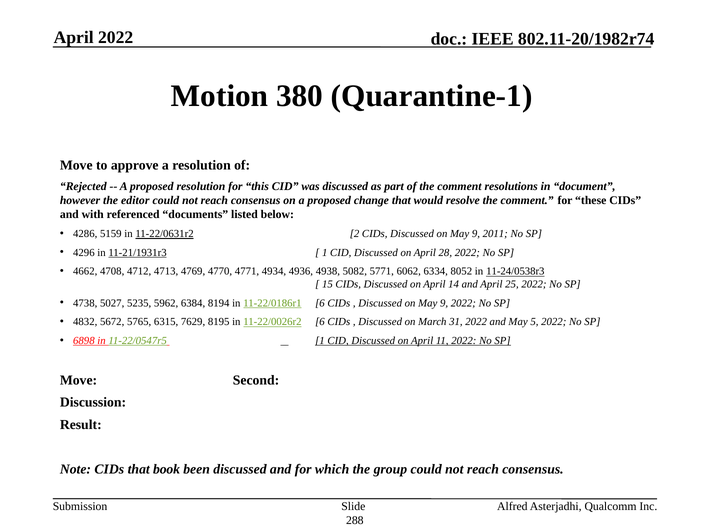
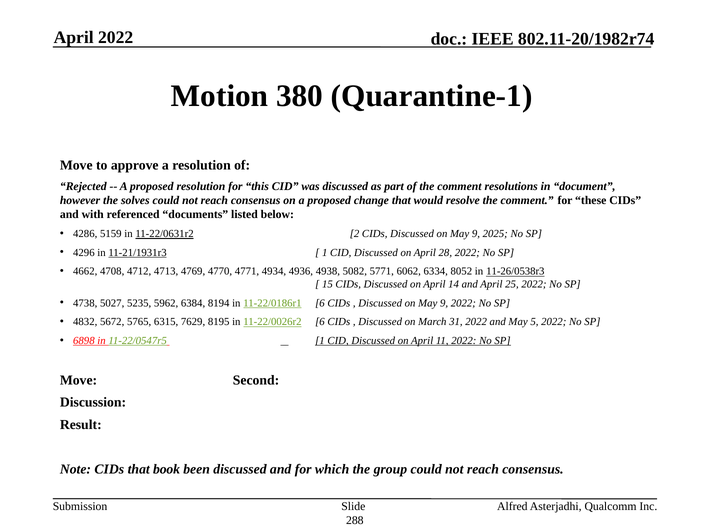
editor: editor -> solves (135, 200)
2011: 2011 -> 2025 (495, 234)
11-24/0538r3: 11-24/0538r3 -> 11-26/0538r3 (515, 271)
